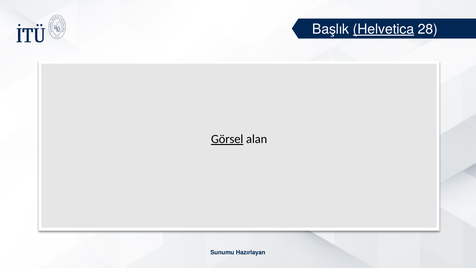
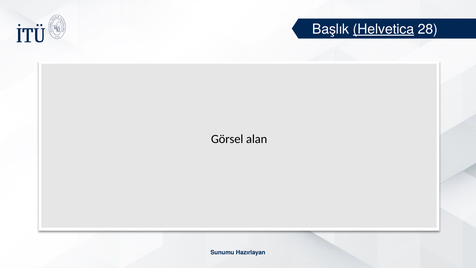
Görsel underline: present -> none (227, 139)
